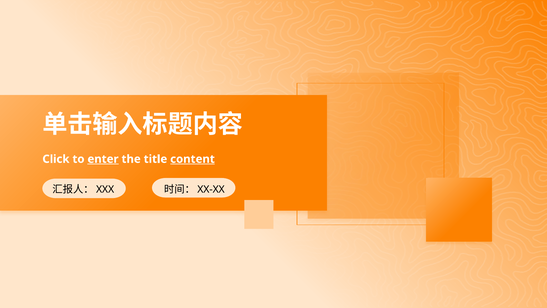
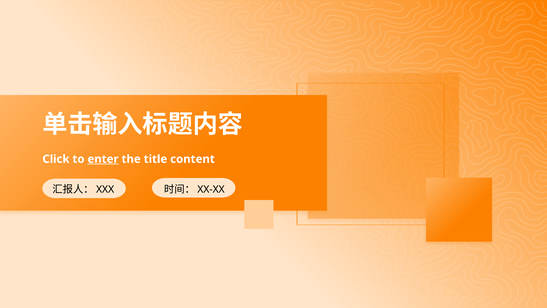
content underline: present -> none (192, 159)
